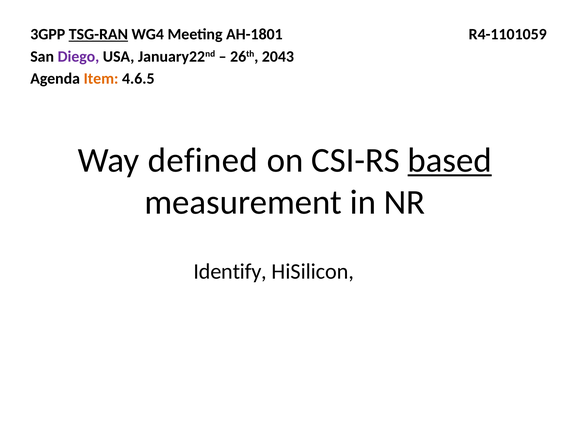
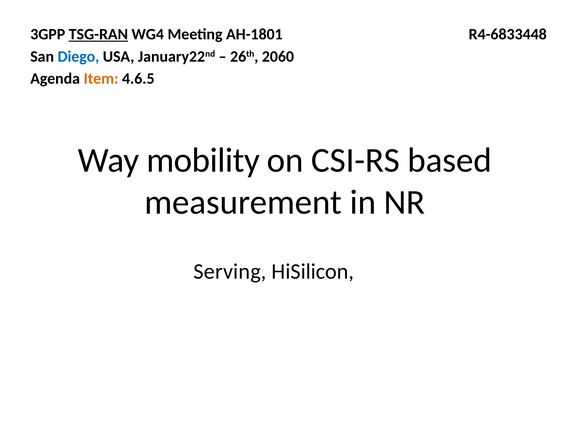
R4-1101059: R4-1101059 -> R4-6833448 (508, 34)
Diego colour: purple -> blue (78, 56)
2043: 2043 -> 2060 (278, 56)
defined: defined -> mobility (203, 160)
based underline: present -> none (450, 160)
Identify: Identify -> Serving (230, 271)
